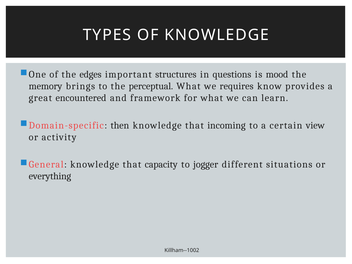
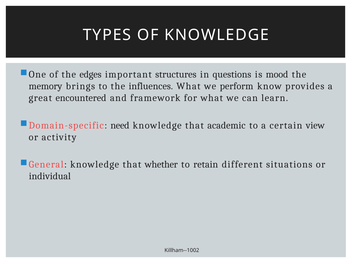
perceptual: perceptual -> influences (151, 86)
requires: requires -> perform (237, 86)
then: then -> need (120, 125)
incoming: incoming -> academic (226, 125)
capacity: capacity -> whether (161, 164)
jogger: jogger -> retain (206, 164)
everything: everything -> individual (50, 176)
